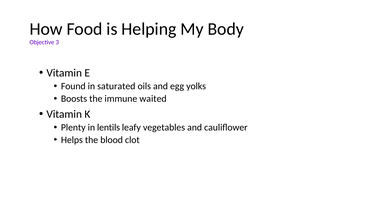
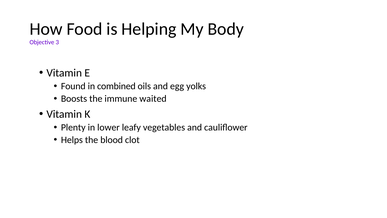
saturated: saturated -> combined (116, 86)
lentils: lentils -> lower (108, 127)
